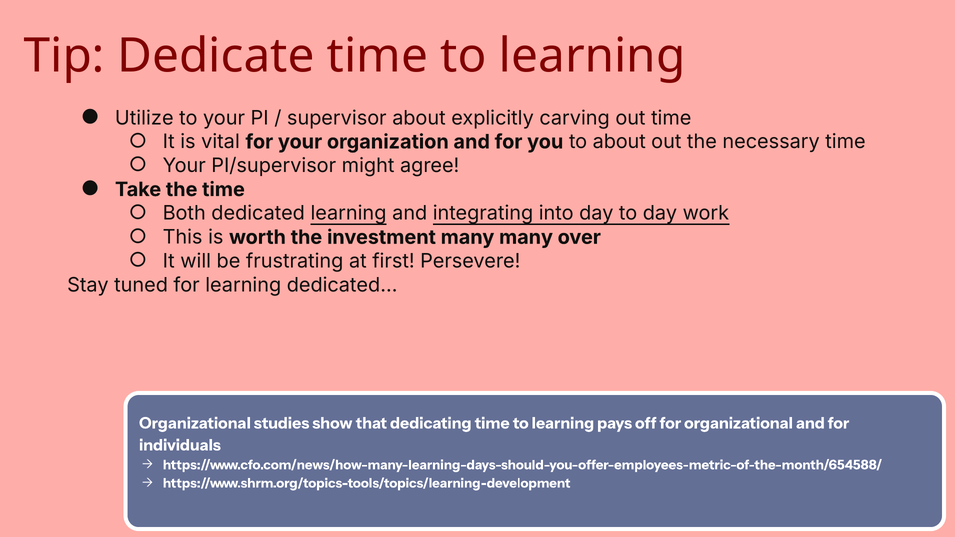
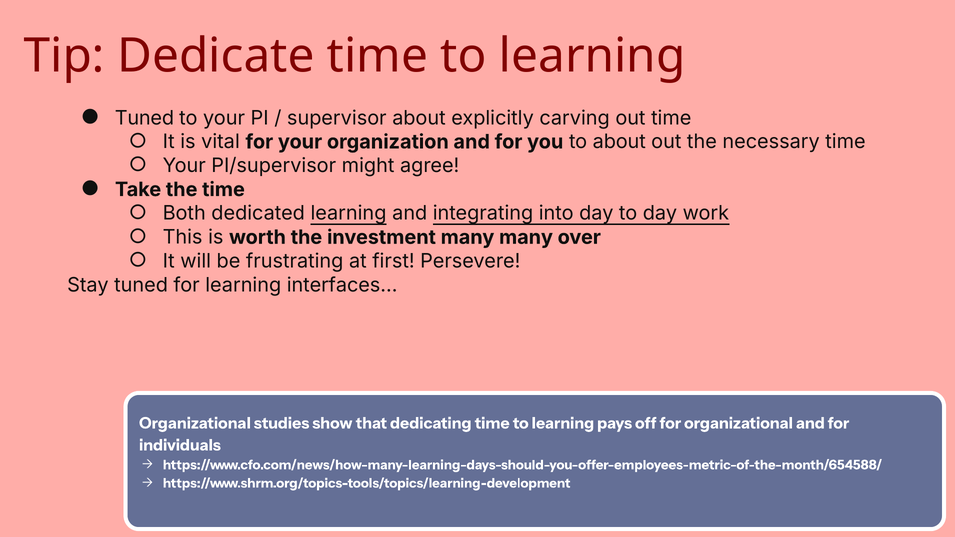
Utilize: Utilize -> Tuned (144, 118)
dedicated…: dedicated… -> interfaces… (342, 285)
